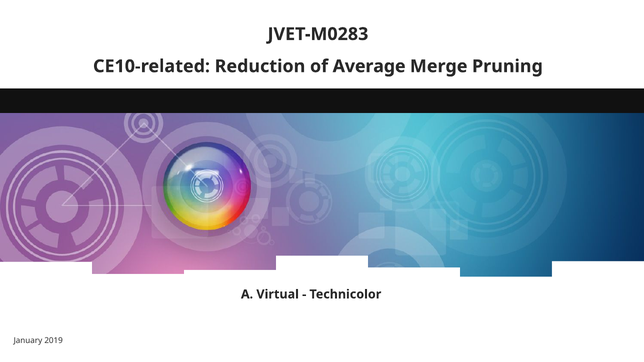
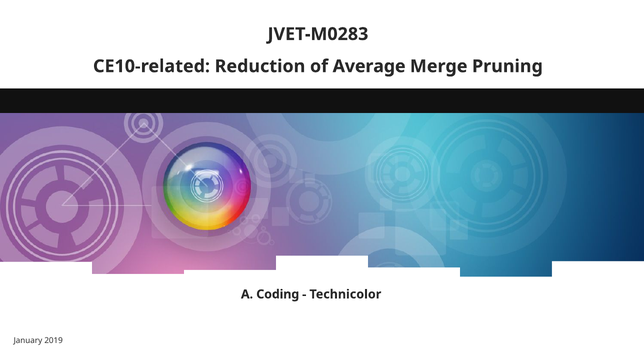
Virtual: Virtual -> Coding (278, 294)
